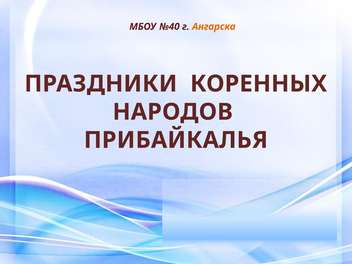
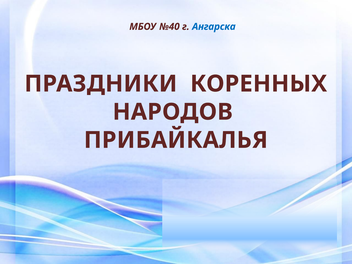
Ангарска colour: orange -> blue (214, 27)
